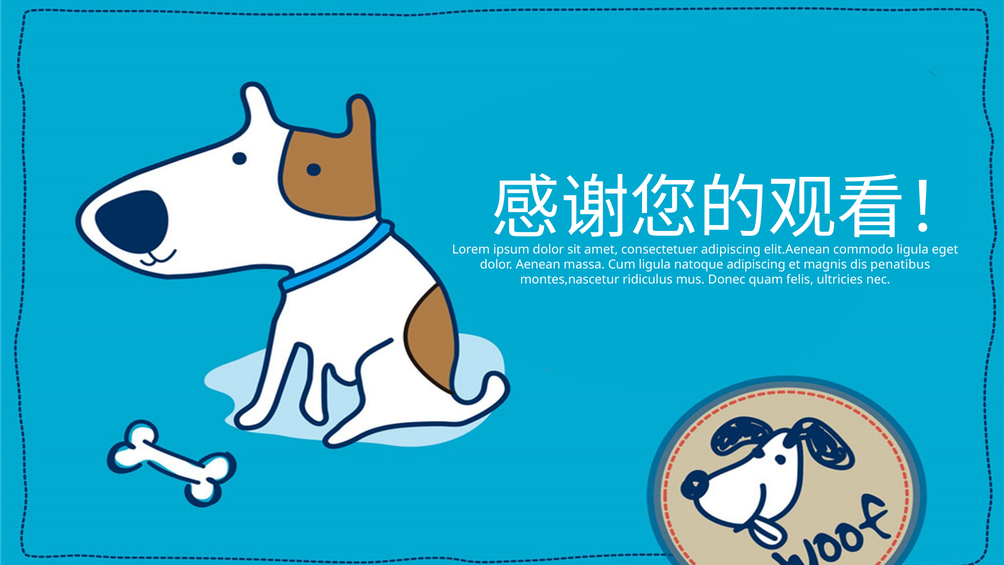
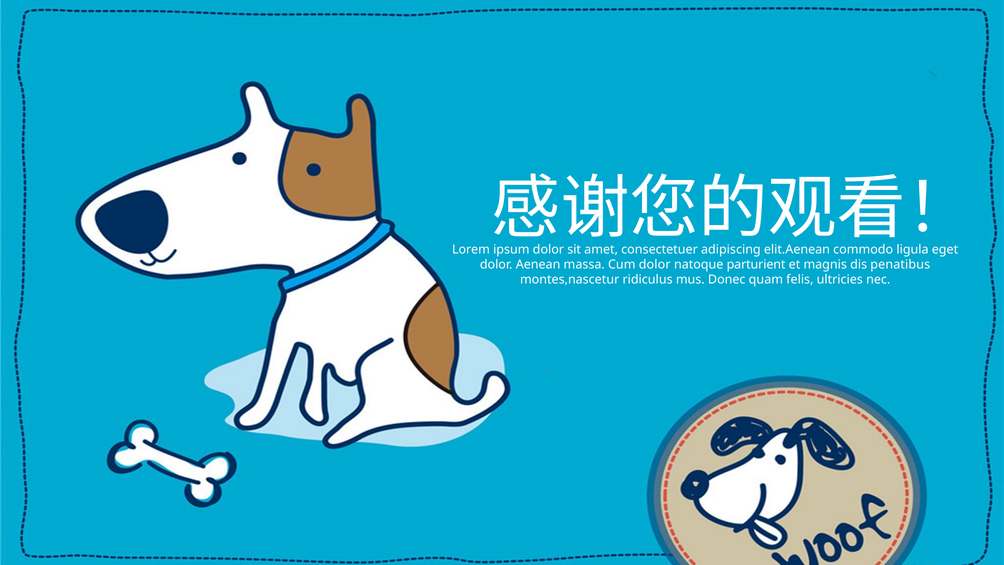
Cum ligula: ligula -> dolor (655, 264)
natoque adipiscing: adipiscing -> parturient (756, 264)
